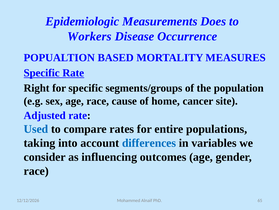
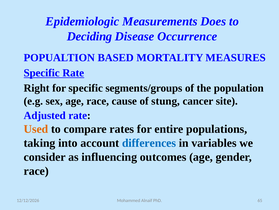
Workers: Workers -> Deciding (90, 36)
home: home -> stung (166, 101)
Used colour: blue -> orange (36, 129)
